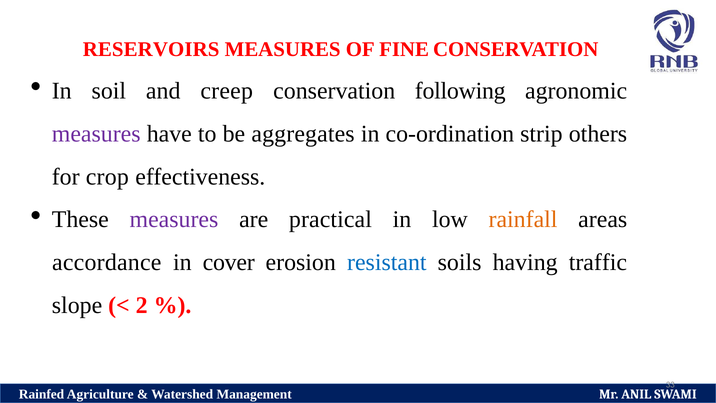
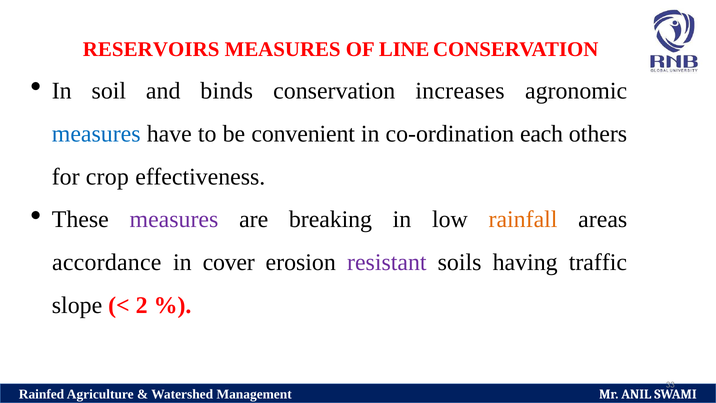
FINE: FINE -> LINE (404, 49)
creep: creep -> binds (227, 91)
following: following -> increases (460, 91)
measures colour: purple -> blue (96, 134)
aggregates: aggregates -> convenient (303, 134)
strip: strip -> each (542, 134)
practical: practical -> breaking (331, 219)
resistant colour: blue -> purple (387, 262)
